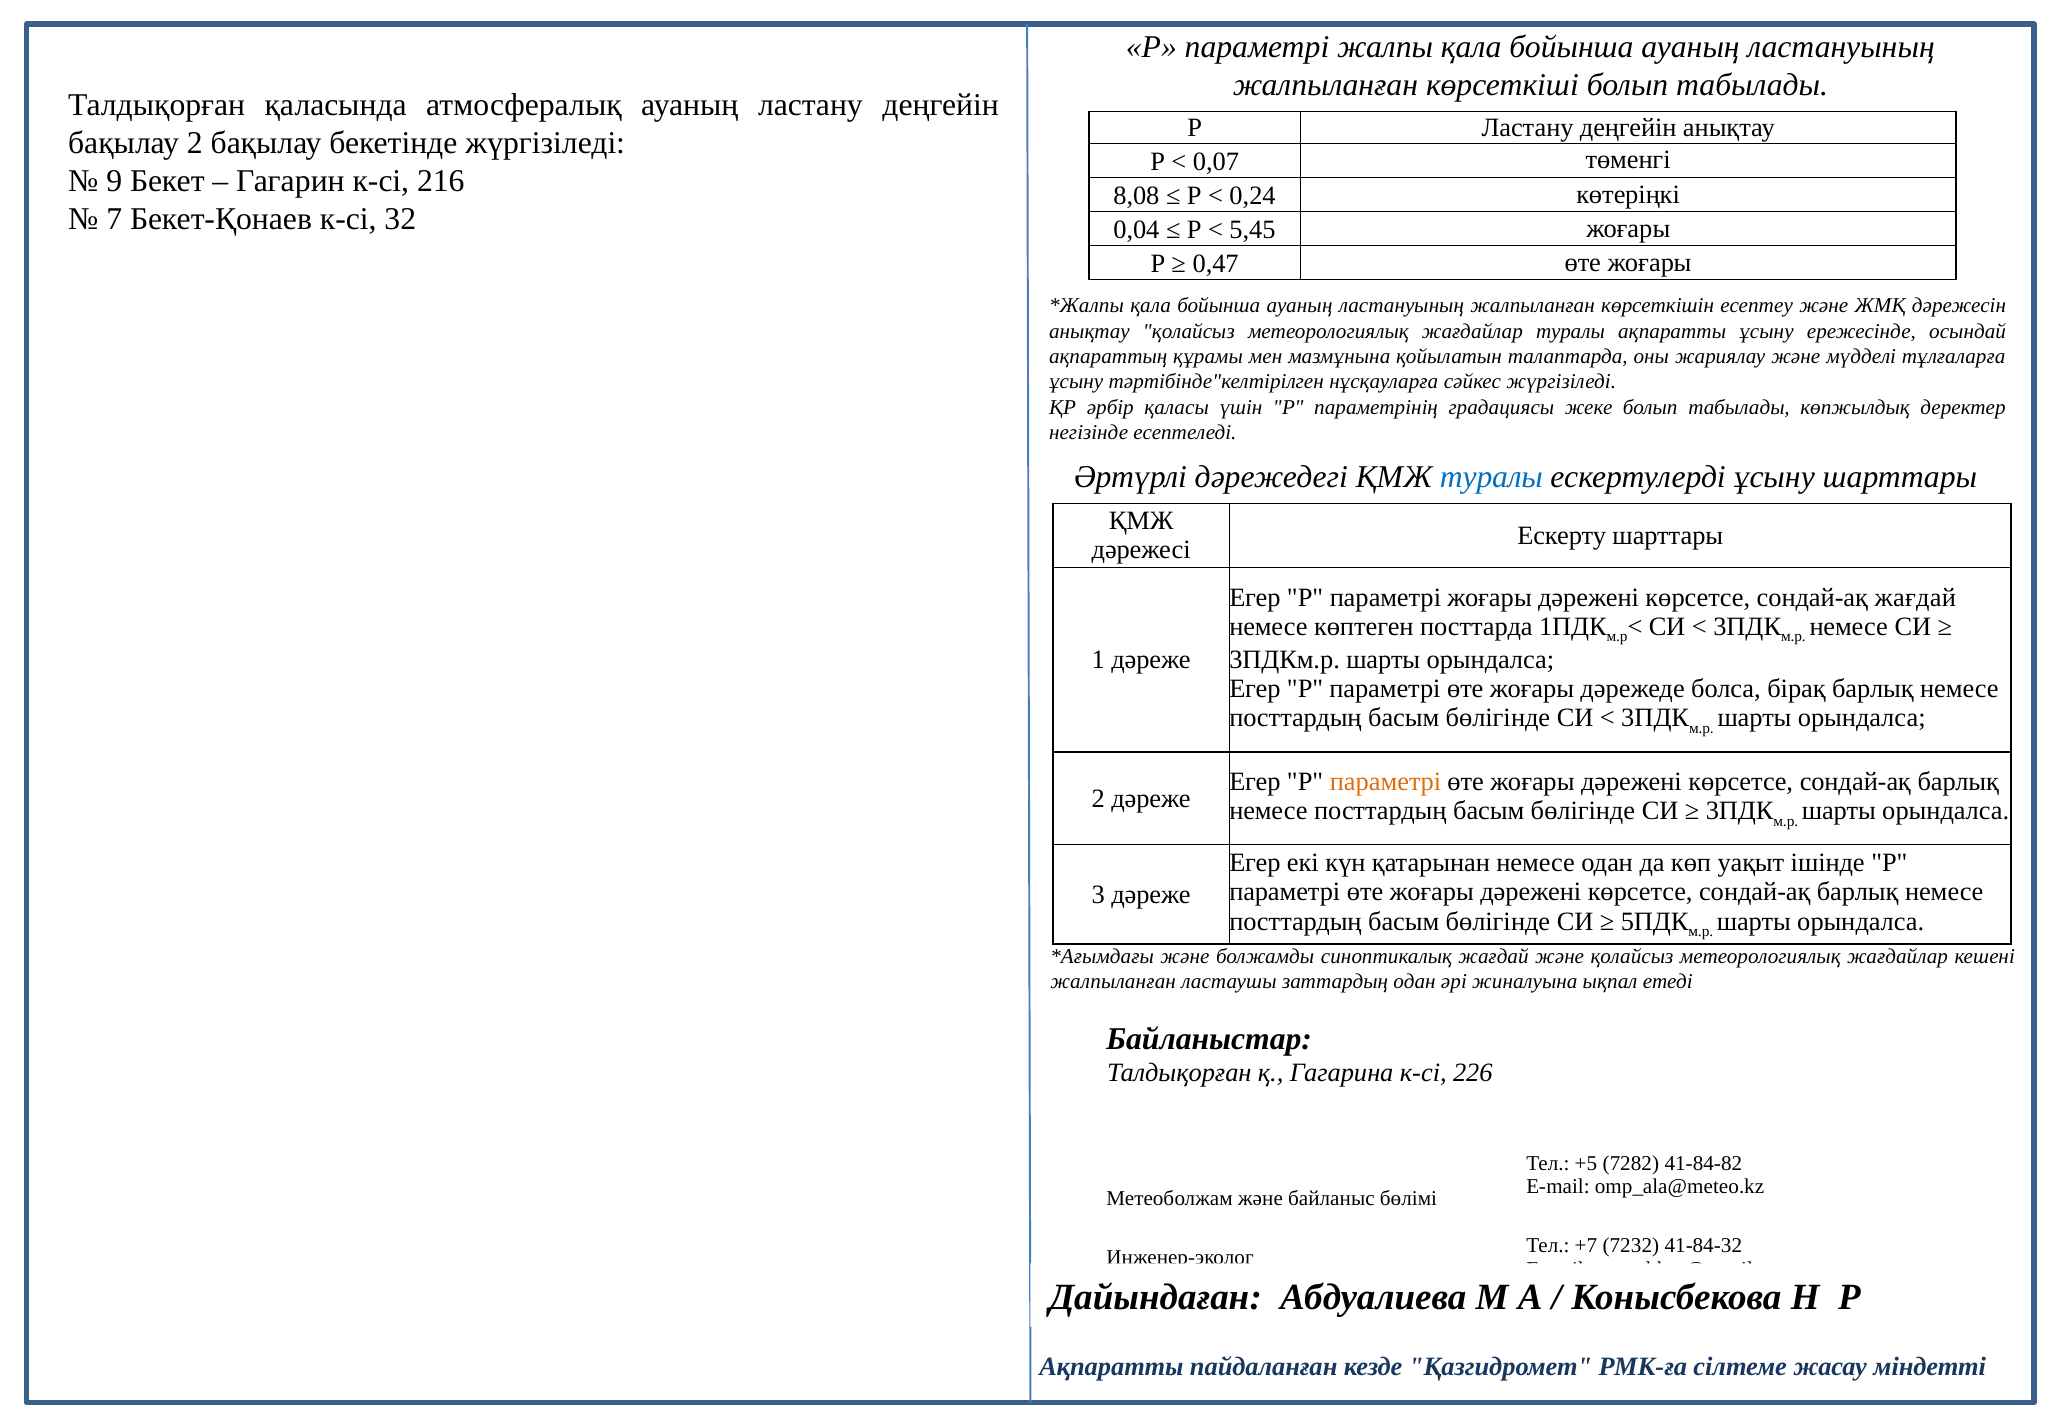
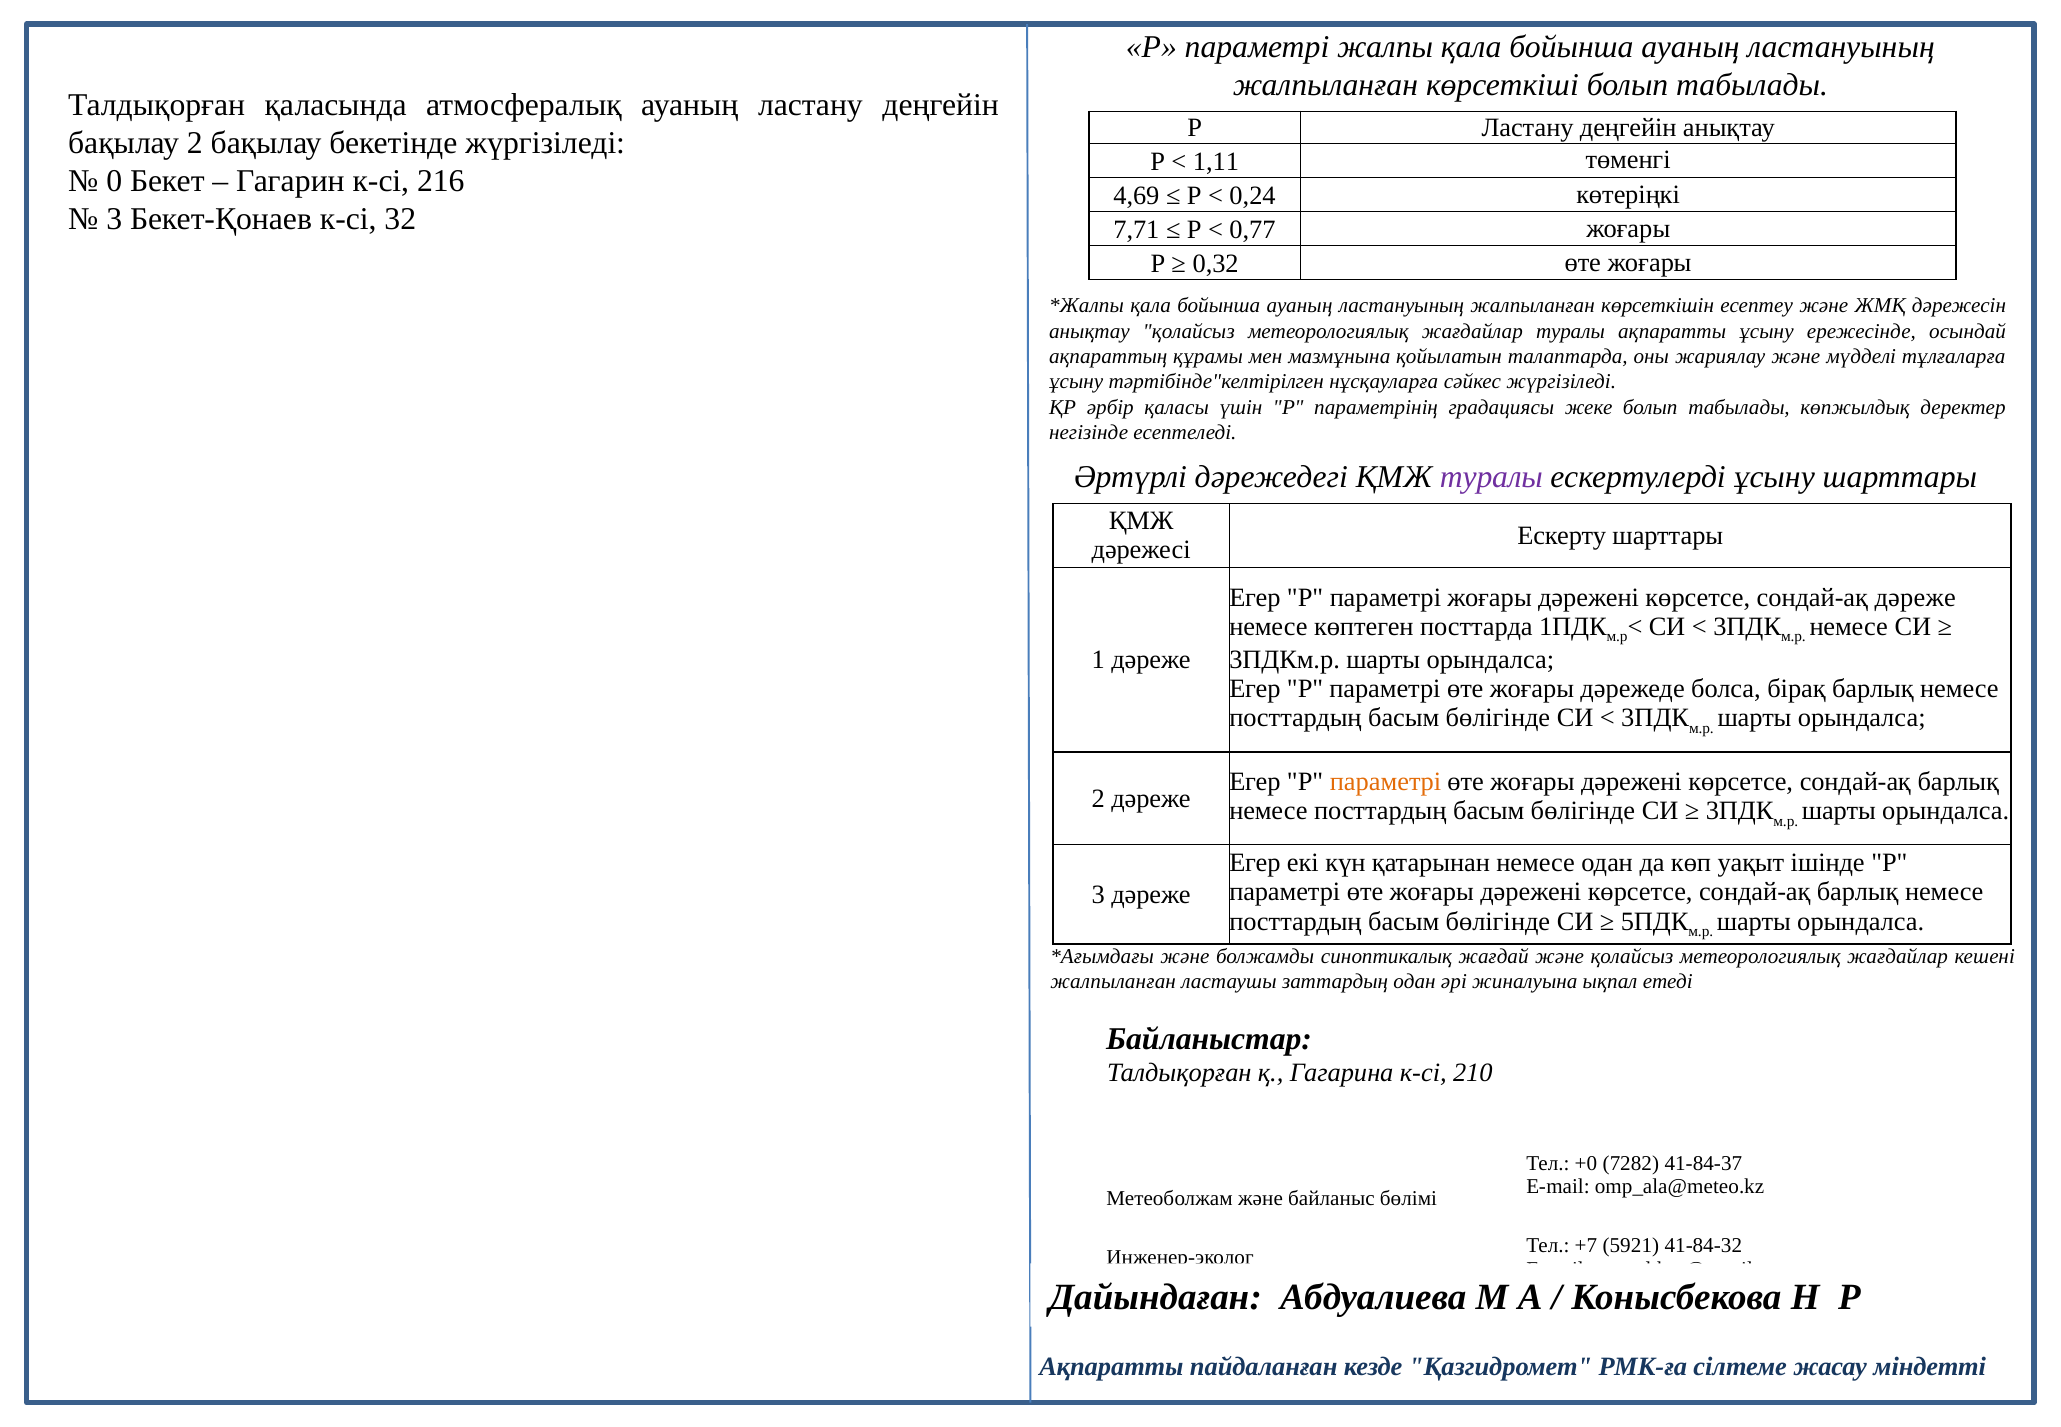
0,07: 0,07 -> 1,11 (1216, 161)
9: 9 -> 0 (114, 181)
8,08: 8,08 -> 4,69 (1136, 195)
7: 7 -> 3 (114, 219)
0,04: 0,04 -> 7,71 (1136, 229)
5,45: 5,45 -> 0,77 (1252, 229)
0,47: 0,47 -> 0,32 (1216, 263)
туралы colour: blue -> purple (1491, 477)
сондай-ақ жағдай: жағдай -> дәреже (1915, 597)
226: 226 -> 210 (1473, 1073)
+5: +5 -> +0 (1586, 1163)
41-84-82: 41-84-82 -> 41-84-37 (1703, 1163)
7232: 7232 -> 5921 (1631, 1246)
